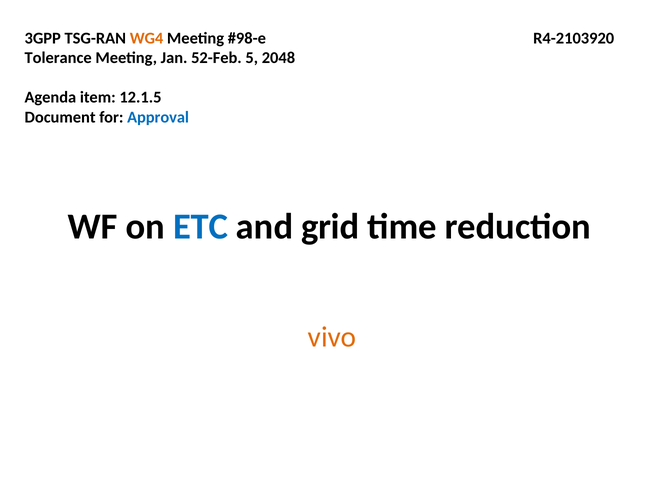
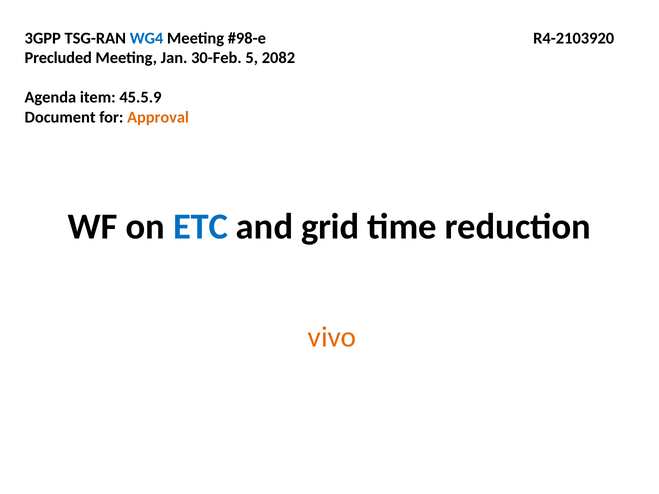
WG4 colour: orange -> blue (147, 38)
Tolerance: Tolerance -> Precluded (58, 58)
52-Feb: 52-Feb -> 30-Feb (216, 58)
2048: 2048 -> 2082 (278, 58)
12.1.5: 12.1.5 -> 45.5.9 (140, 98)
Approval colour: blue -> orange (158, 117)
